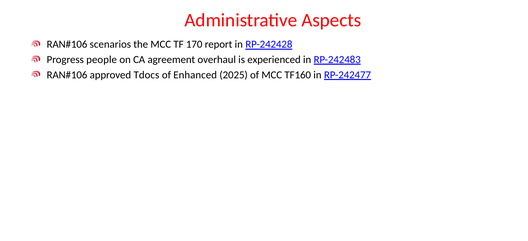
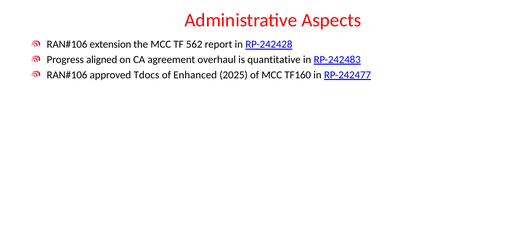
scenarios: scenarios -> extension (110, 44)
170: 170 -> 562 (194, 44)
people: people -> aligned (102, 60)
experienced: experienced -> quantitative (274, 60)
